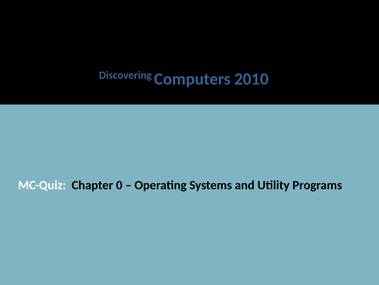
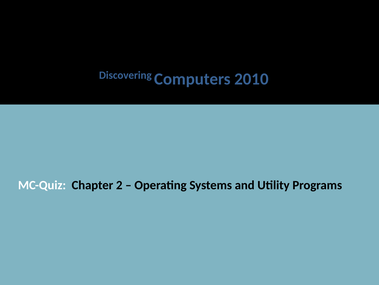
0: 0 -> 2 (119, 185)
